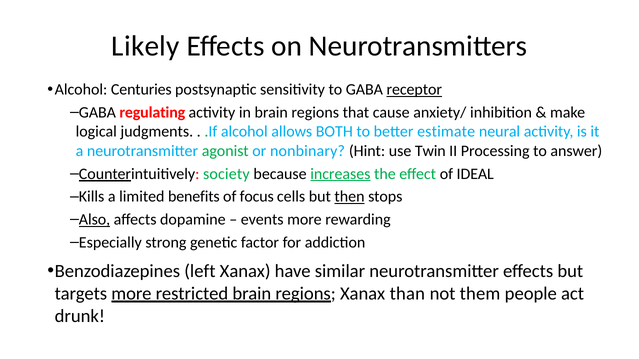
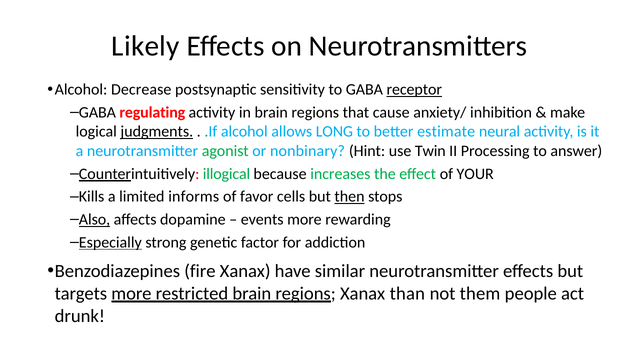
Centuries: Centuries -> Decrease (141, 90)
judgments underline: none -> present (157, 132)
BOTH: BOTH -> LONG (334, 132)
society: society -> illogical (226, 174)
increases underline: present -> none (340, 174)
IDEAL: IDEAL -> YOUR (475, 174)
benefits: benefits -> informs (194, 197)
focus: focus -> favor (257, 197)
Especially underline: none -> present (110, 243)
left: left -> fire (200, 272)
